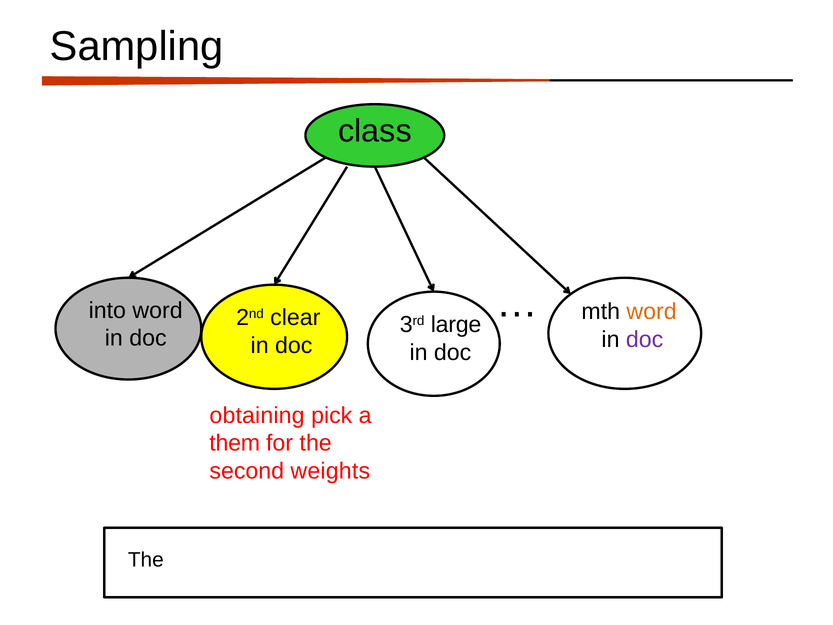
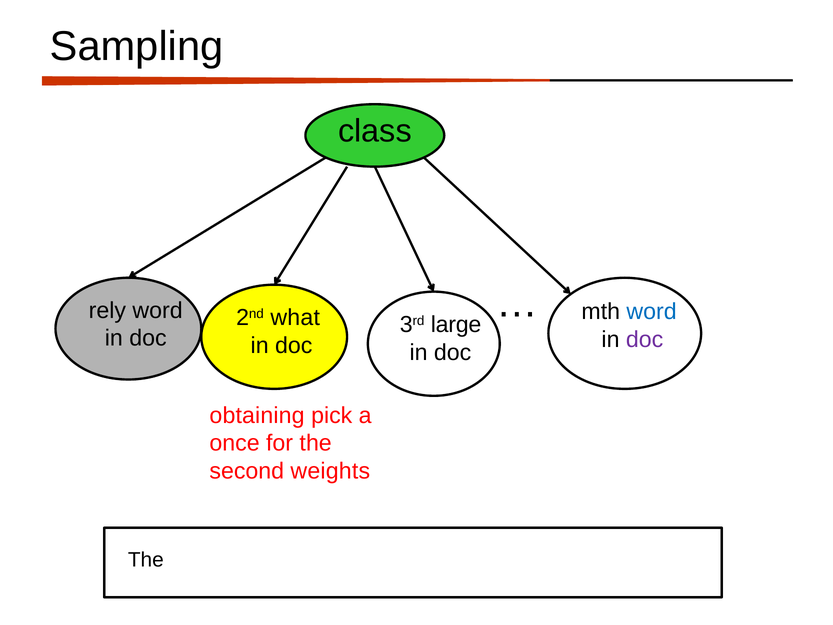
into: into -> rely (107, 310)
word colour: orange -> blue (652, 311)
clear: clear -> what (295, 318)
them: them -> once (235, 443)
